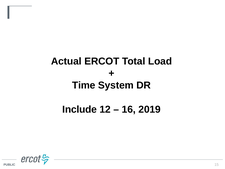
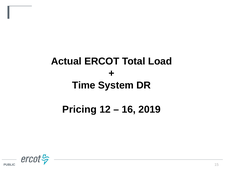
Include: Include -> Pricing (79, 109)
